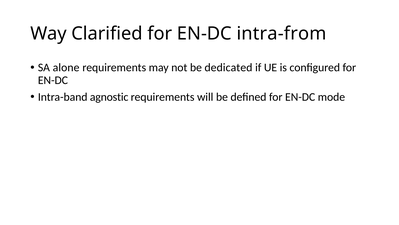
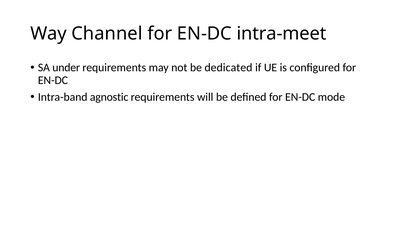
Clarified: Clarified -> Channel (107, 34)
intra-from: intra-from -> intra-meet (282, 34)
alone: alone -> under (66, 67)
